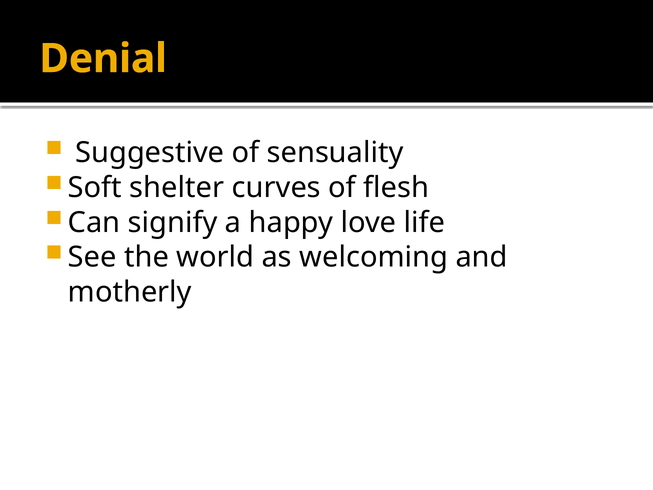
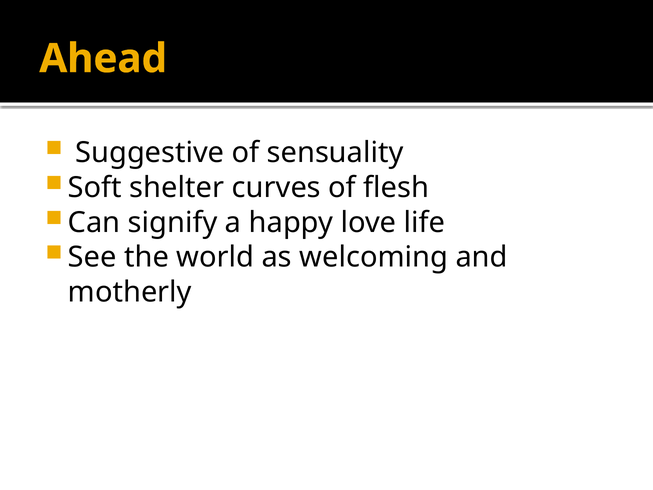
Denial: Denial -> Ahead (103, 59)
